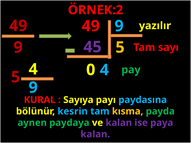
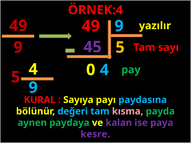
ÖRNEK:2: ÖRNEK:2 -> ÖRNEK:4 (95, 10)
kesrin: kesrin -> değeri (73, 111)
kısma colour: yellow -> pink (128, 111)
kalan: kalan -> kesre (95, 134)
